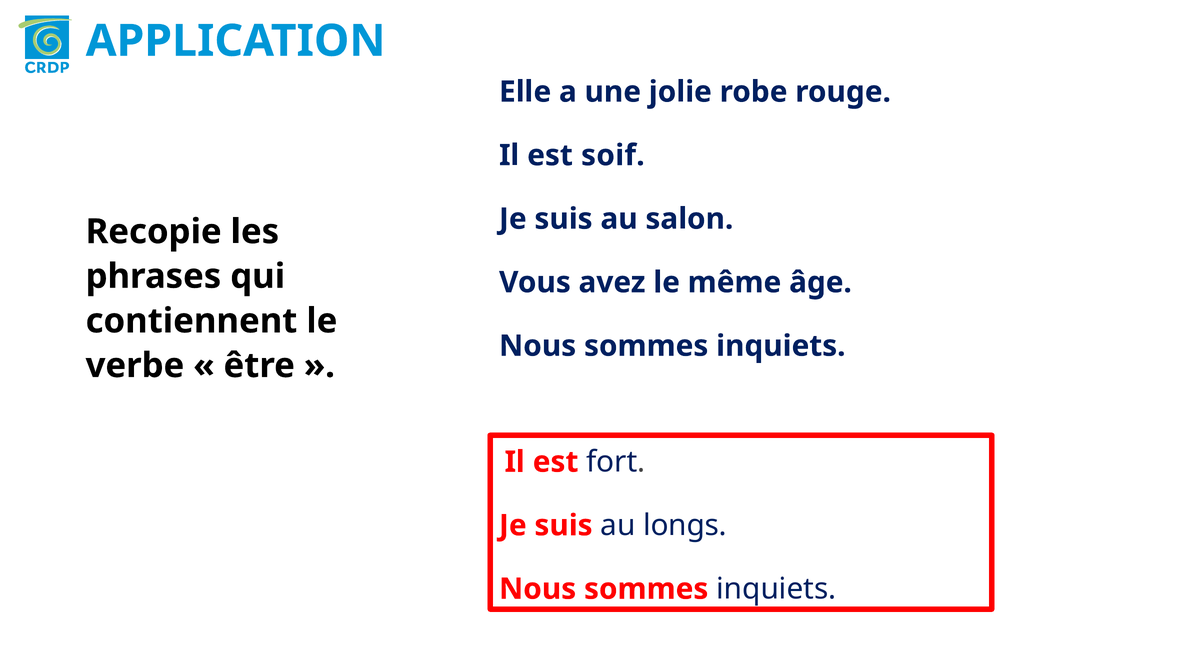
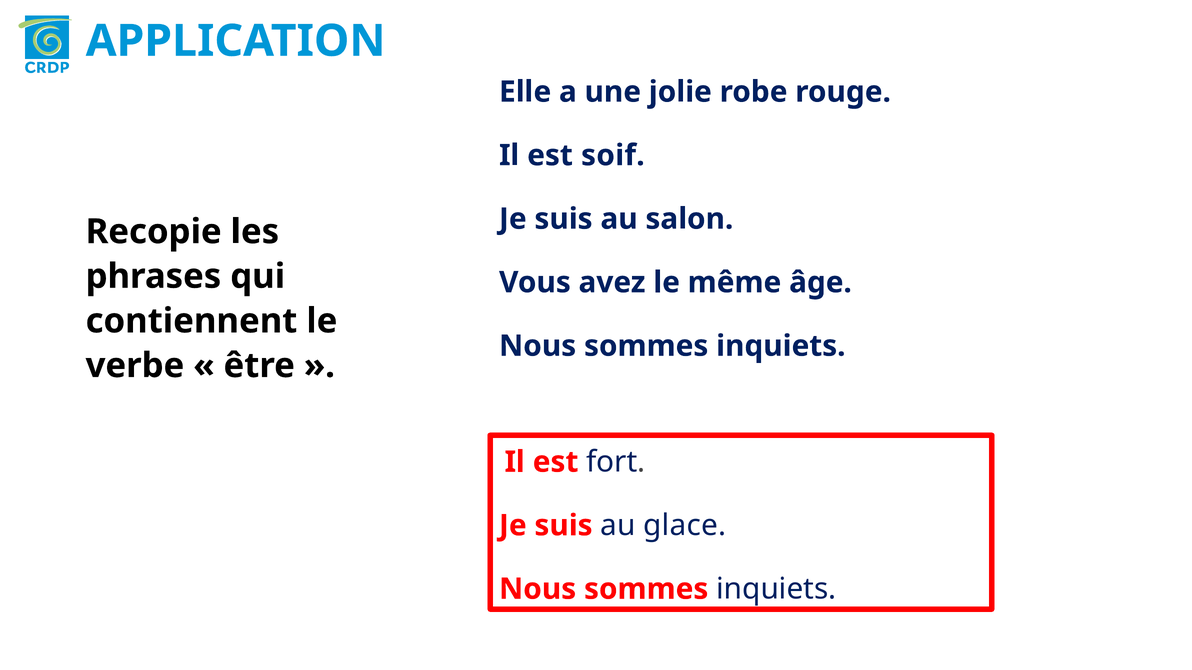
longs: longs -> glace (685, 526)
